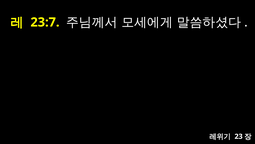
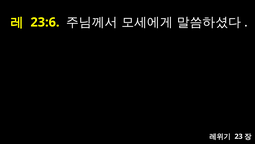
23:7: 23:7 -> 23:6 (45, 22)
